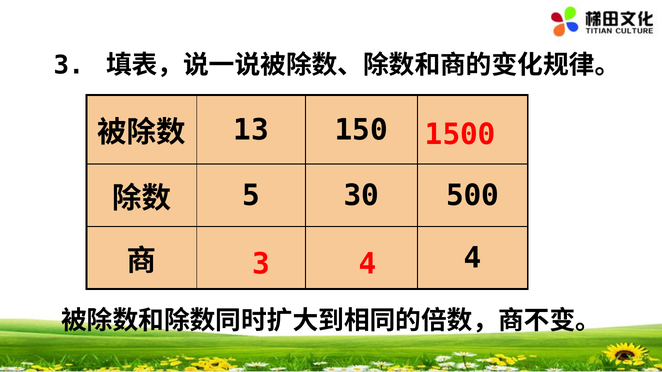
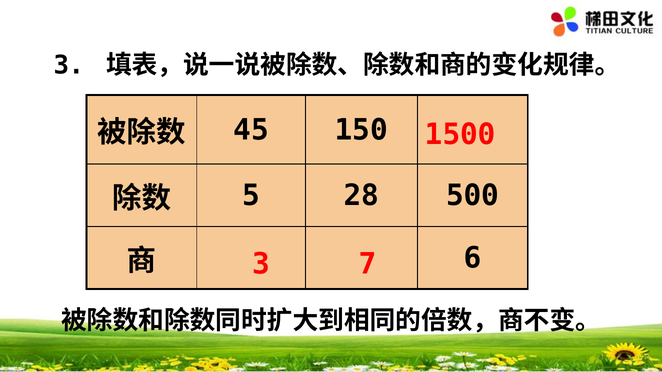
13: 13 -> 45 (251, 130)
30: 30 -> 28 (361, 196)
4: 4 -> 6 (473, 258)
3 4: 4 -> 7 (367, 265)
